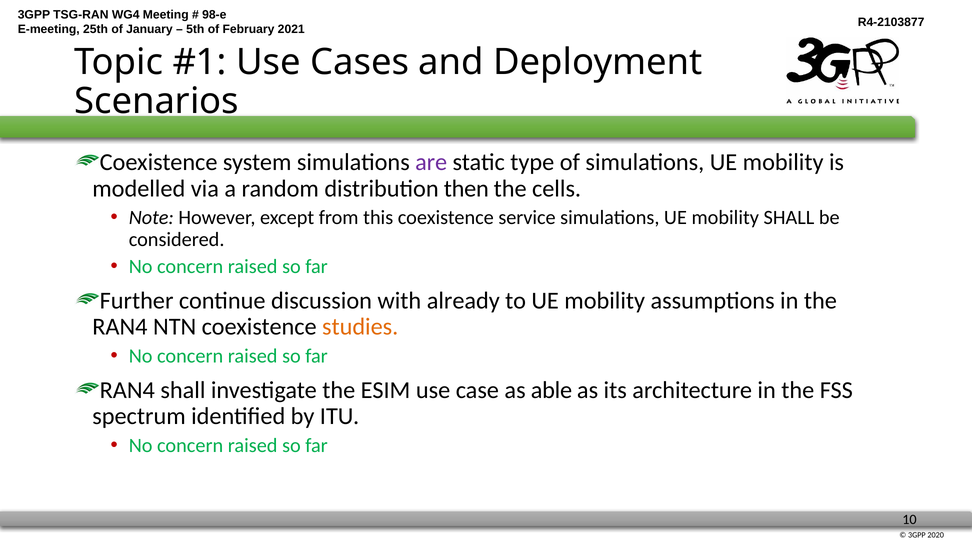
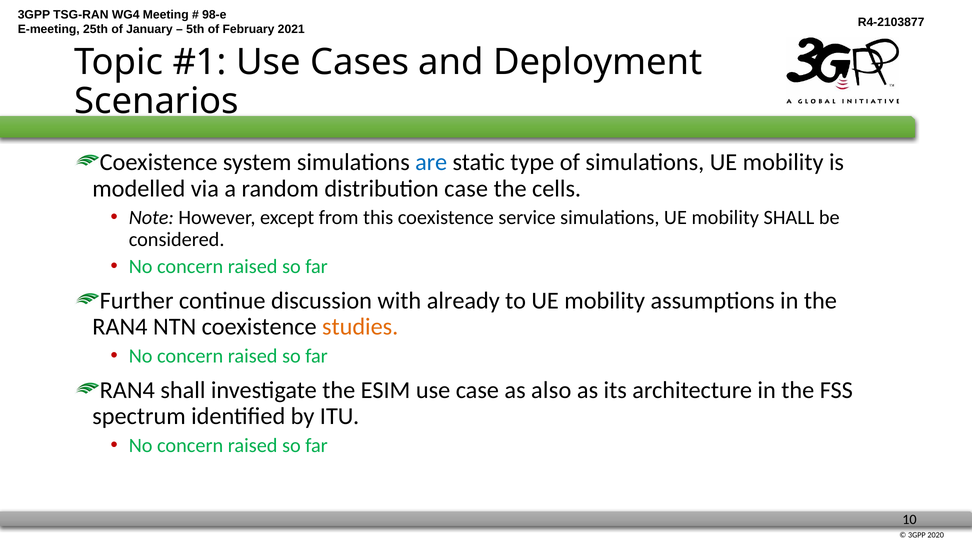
are colour: purple -> blue (431, 162)
distribution then: then -> case (466, 188)
able: able -> also (551, 390)
